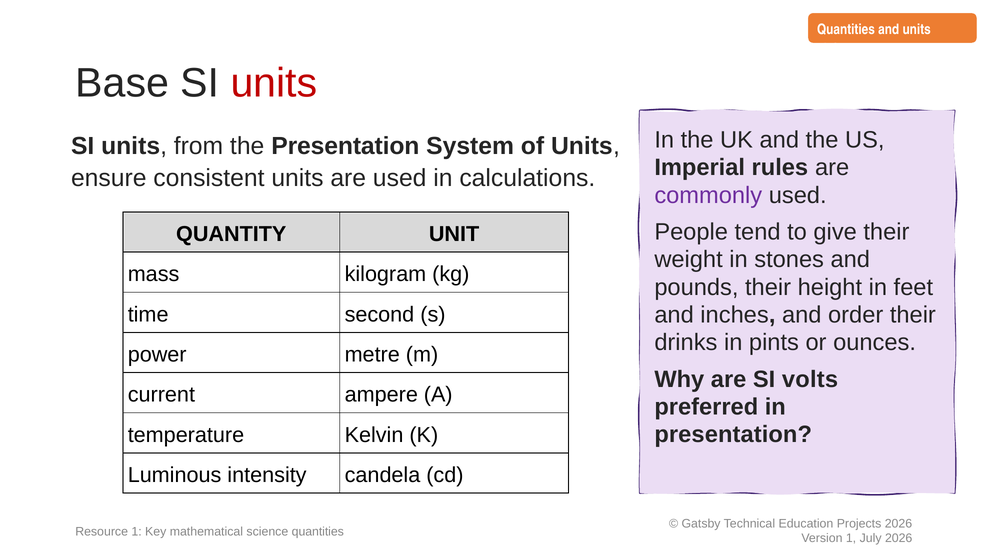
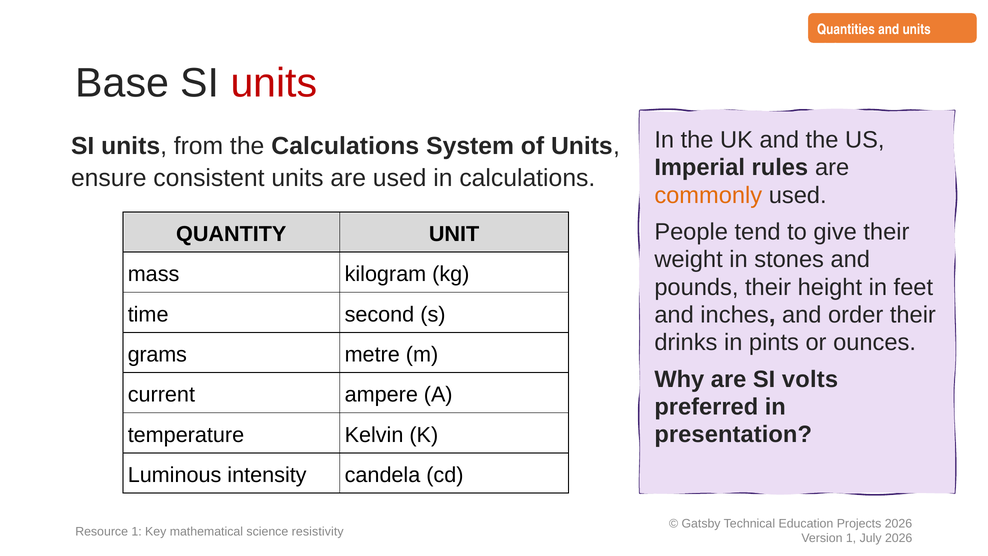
the Presentation: Presentation -> Calculations (345, 146)
commonly colour: purple -> orange (708, 195)
power: power -> grams (157, 354)
science quantities: quantities -> resistivity (318, 531)
